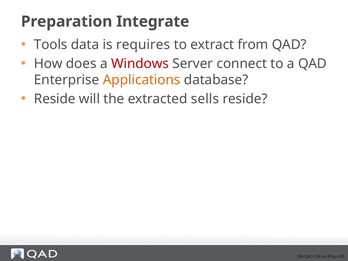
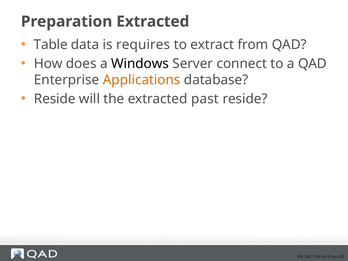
Preparation Integrate: Integrate -> Extracted (153, 22)
Tools: Tools -> Table (51, 45)
Windows colour: red -> black (140, 64)
sells: sells -> past (205, 99)
